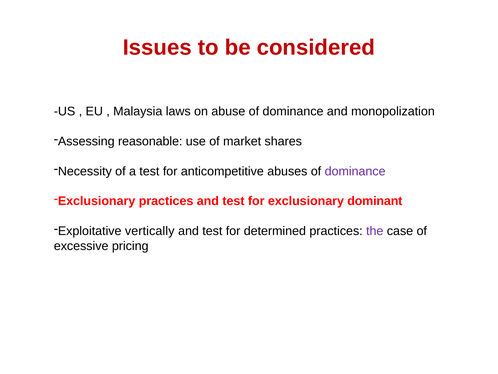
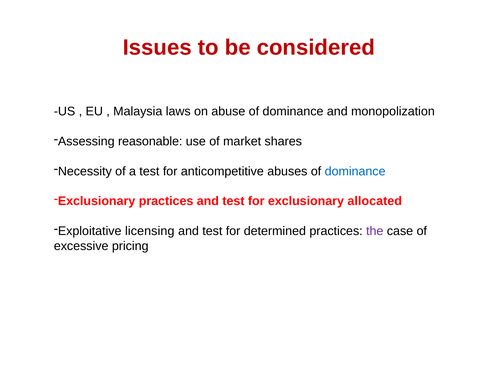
dominance colour: purple -> blue (355, 171)
dominant: dominant -> allocated (375, 201)
vertically: vertically -> licensing (150, 231)
